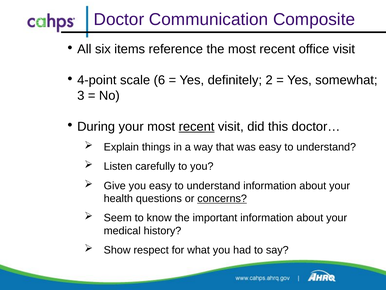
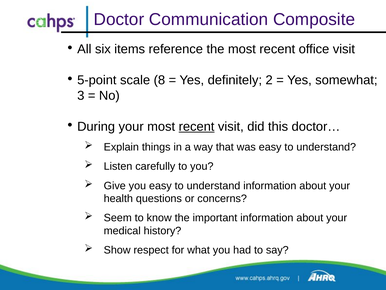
4-point: 4-point -> 5-point (97, 80)
6: 6 -> 8 (159, 80)
concerns underline: present -> none (222, 198)
